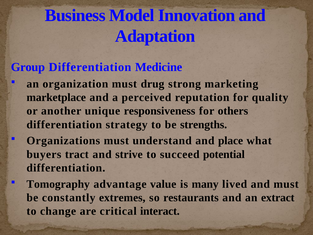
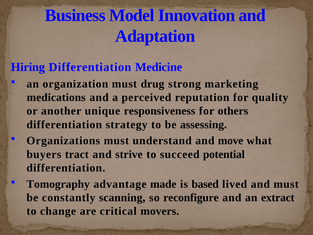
Group: Group -> Hiring (28, 67)
marketplace: marketplace -> medications (56, 97)
strengths: strengths -> assessing (204, 124)
place: place -> move (231, 141)
value: value -> made (163, 184)
many: many -> based (205, 184)
extremes: extremes -> scanning (122, 197)
restaurants: restaurants -> reconfigure (191, 197)
interact: interact -> movers (160, 211)
